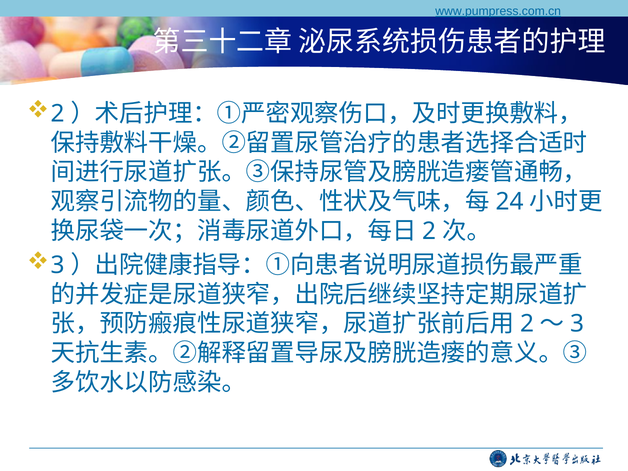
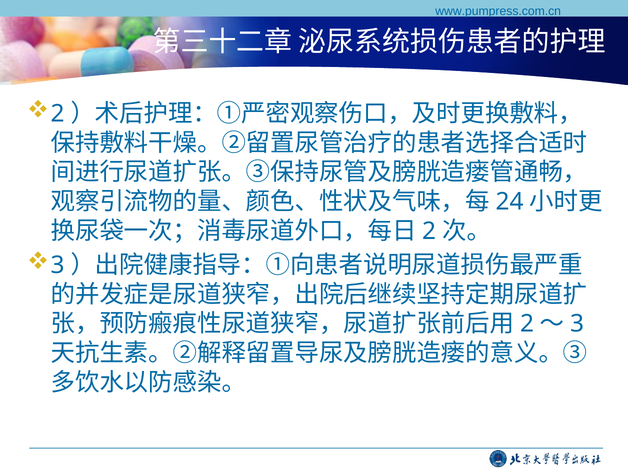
www.pumpress.com.cn underline: present -> none (498, 11)
